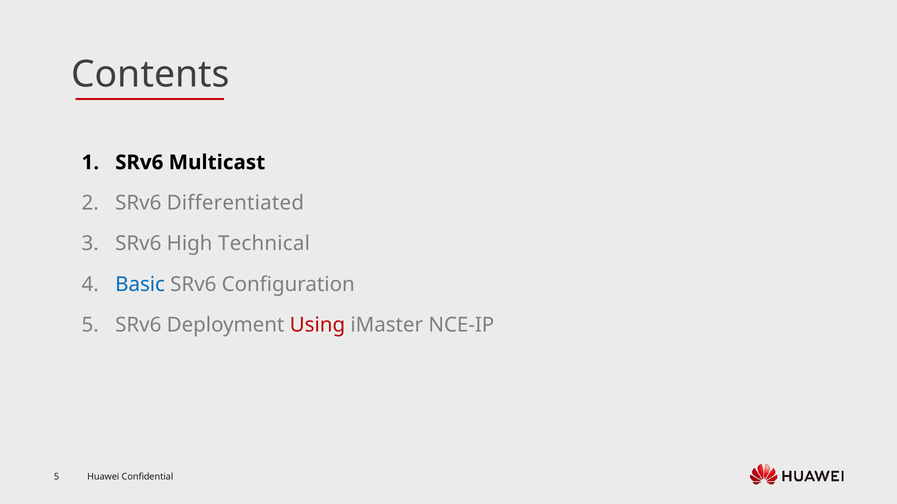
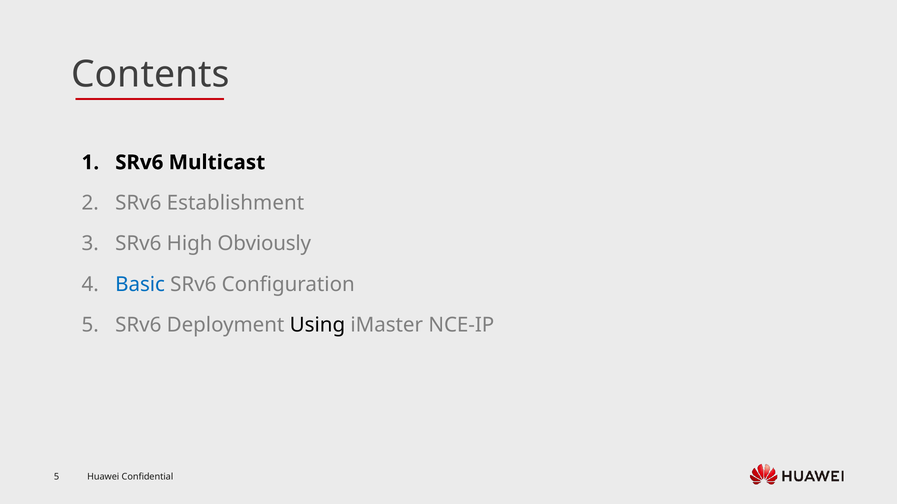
Differentiated: Differentiated -> Establishment (235, 203)
Technical: Technical -> Obviously (264, 244)
Using colour: red -> black (317, 325)
